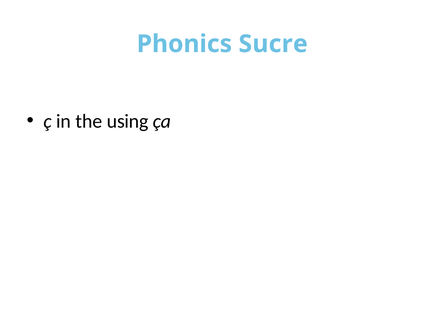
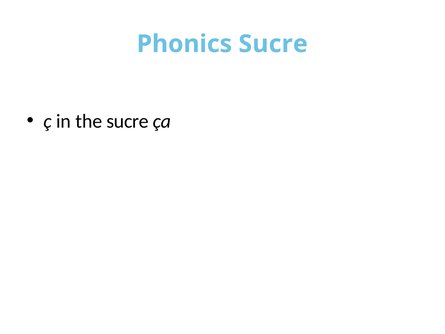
the using: using -> sucre (128, 121)
